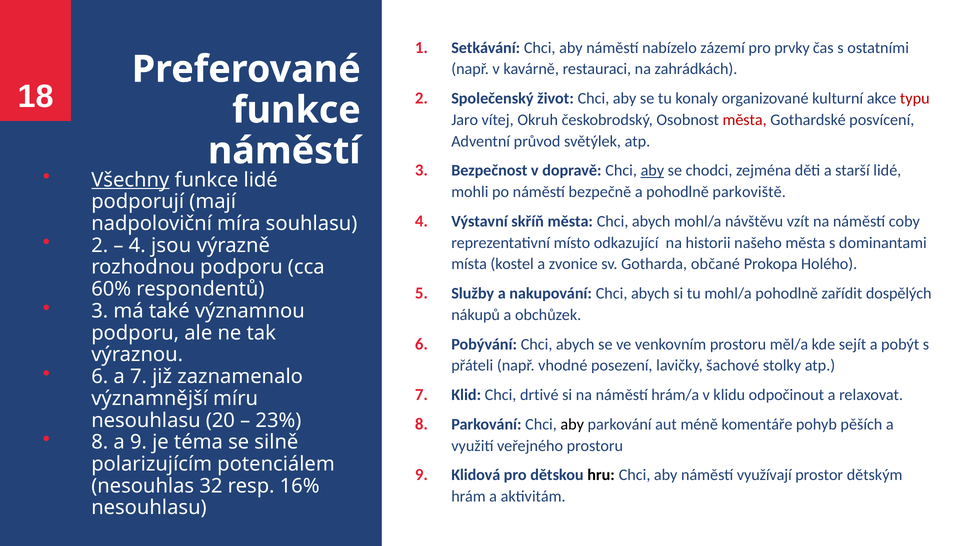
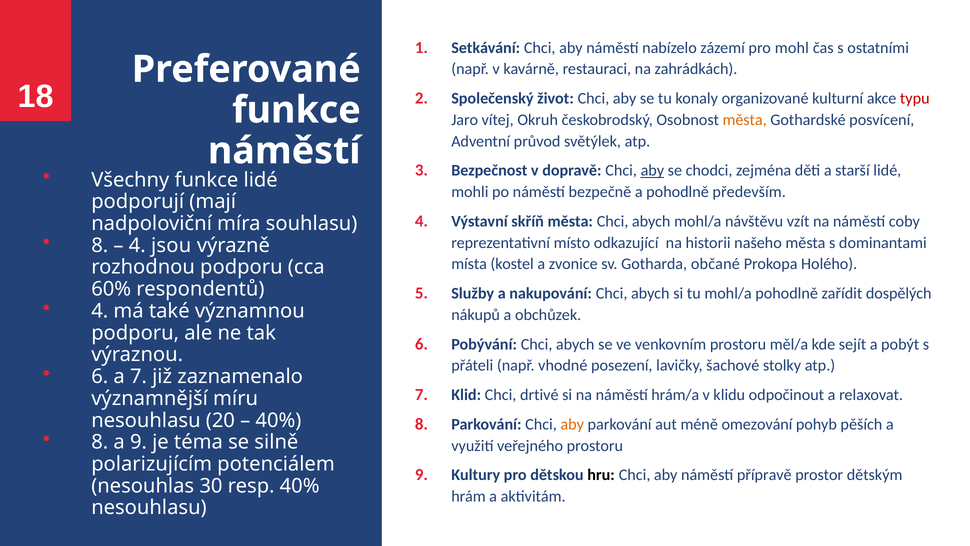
prvky: prvky -> mohl (792, 48)
města colour: red -> orange (745, 120)
Všechny underline: present -> none (130, 180)
parkoviště: parkoviště -> především (749, 192)
2: 2 -> 8 (100, 245)
3: 3 -> 4 (100, 311)
23%: 23% -> 40% (278, 420)
aby colour: black -> orange (572, 424)
komentáře: komentáře -> omezování (757, 424)
Klidová: Klidová -> Kultury (476, 475)
využívají: využívají -> přípravě (764, 475)
32: 32 -> 30 (211, 486)
resp 16%: 16% -> 40% (300, 486)
